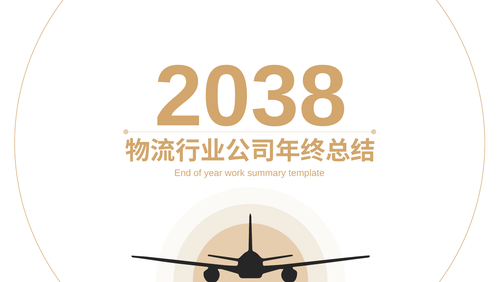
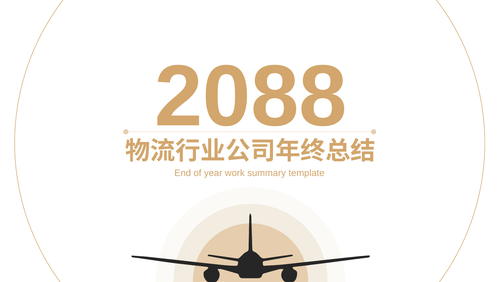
2038: 2038 -> 2088 (251, 97)
